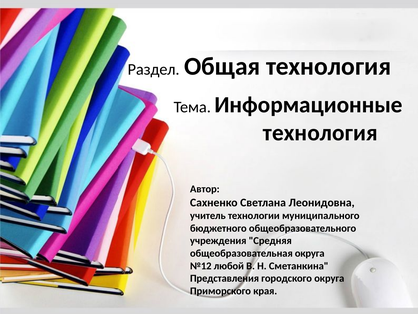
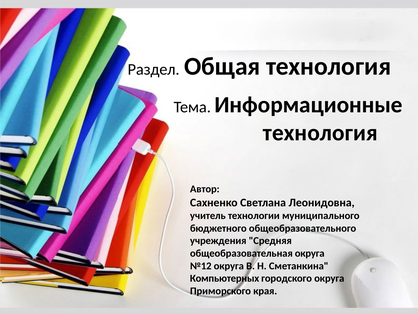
№12 любой: любой -> округа (229, 265)
Представления: Представления -> Компьютерных (225, 278)
